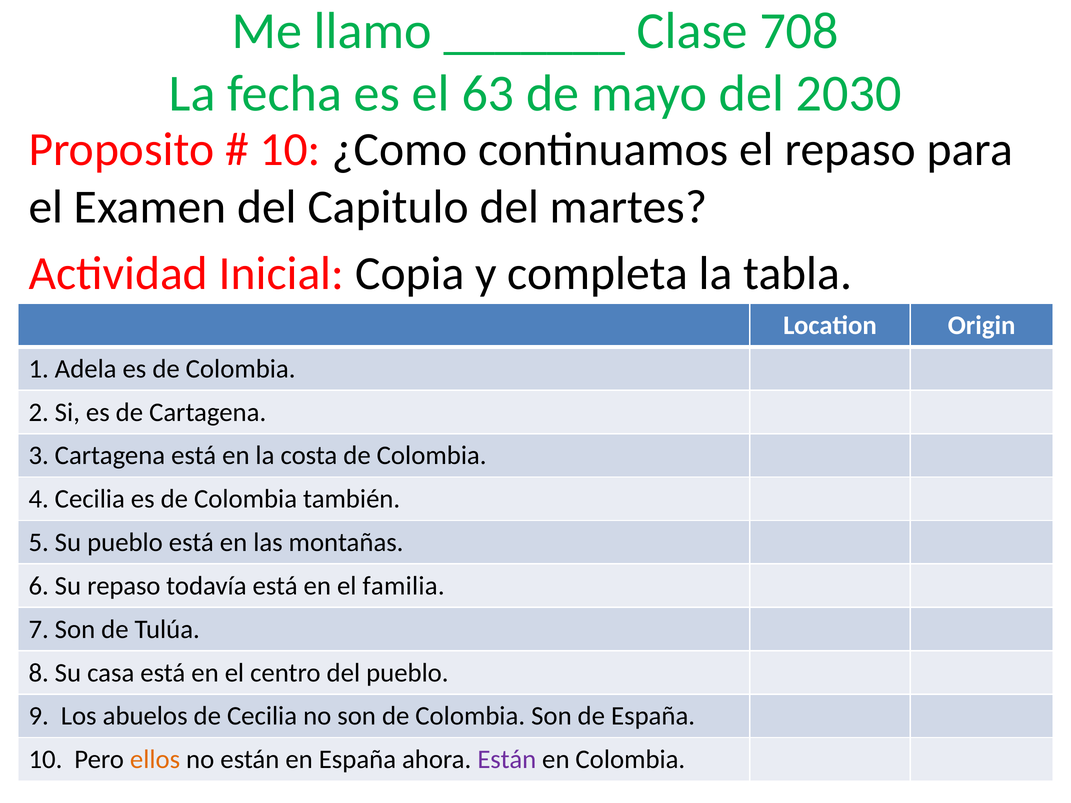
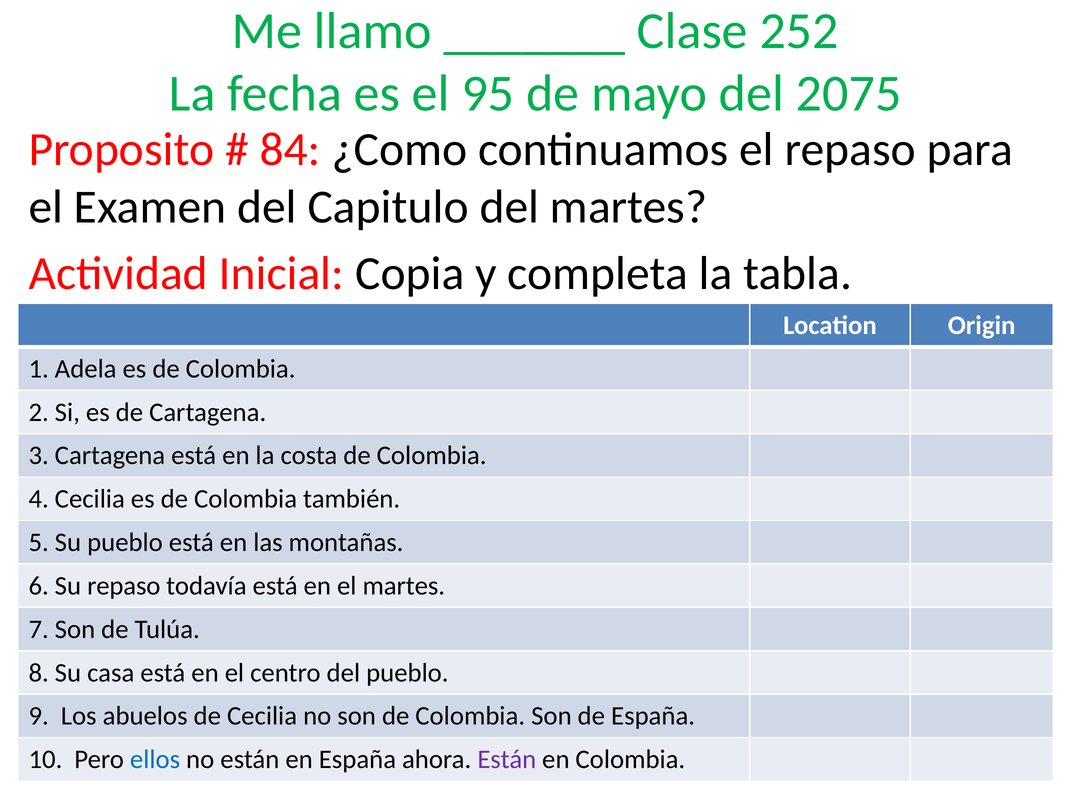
708: 708 -> 252 (799, 31)
63: 63 -> 95 (488, 94)
2030: 2030 -> 2075 (849, 94)
10: 10 -> 84 (290, 150)
el familia: familia -> martes (404, 586)
ellos colour: orange -> blue (155, 760)
